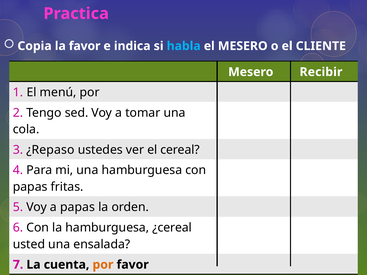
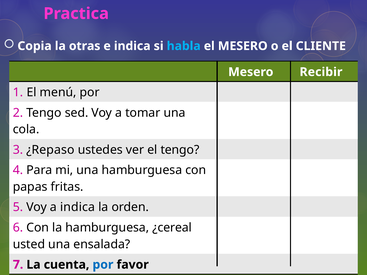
la favor: favor -> otras (85, 46)
el cereal: cereal -> tengo (180, 150)
a papas: papas -> indica (78, 207)
por colour: orange -> blue (103, 265)
